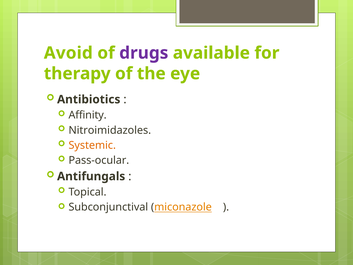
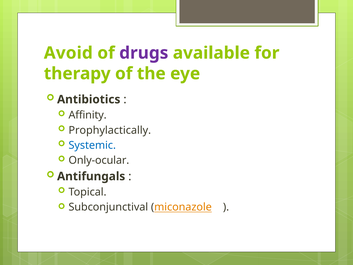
Nitroimidazoles: Nitroimidazoles -> Prophylactically (110, 130)
Systemic colour: orange -> blue (92, 145)
Pass-ocular: Pass-ocular -> Only-ocular (99, 160)
